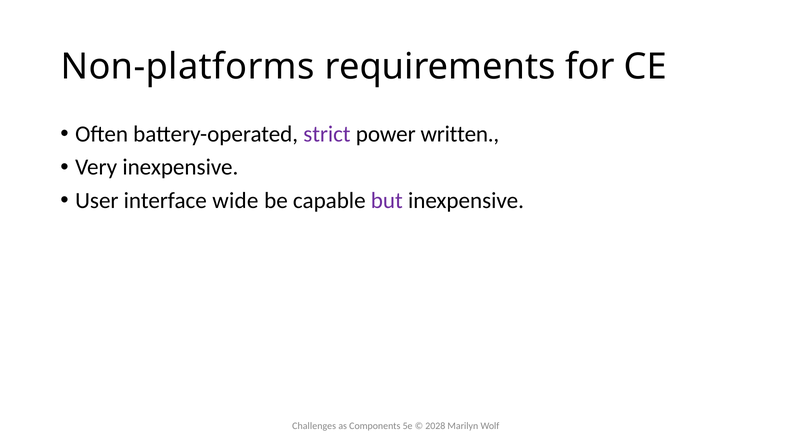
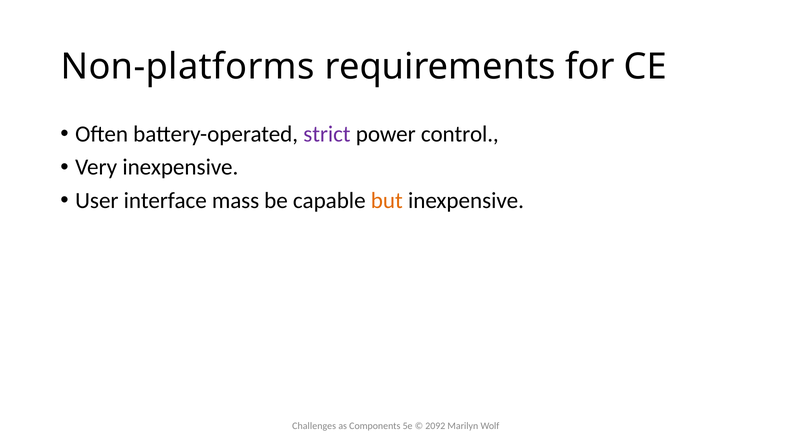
written: written -> control (460, 134)
wide: wide -> mass (236, 200)
but colour: purple -> orange (387, 200)
2028: 2028 -> 2092 (435, 425)
